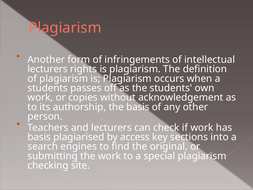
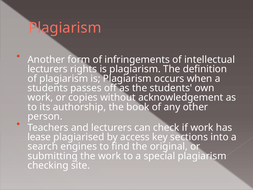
the basis: basis -> book (138, 107)
basis: basis -> lease (39, 137)
